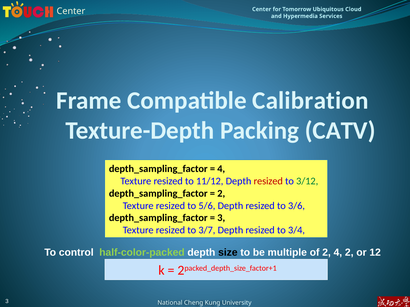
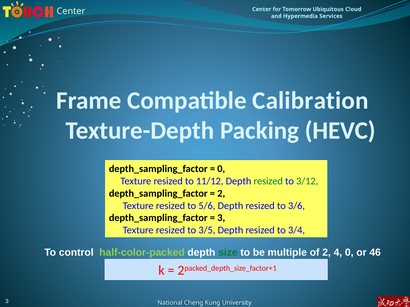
CATV: CATV -> HEVC (340, 131)
4: 4 -> 0 (221, 169)
resized colour: red -> green (268, 181)
3/7: 3/7 -> 3/5 (207, 231)
size colour: black -> green (228, 253)
4 2: 2 -> 0 (349, 253)
12: 12 -> 46 (375, 253)
